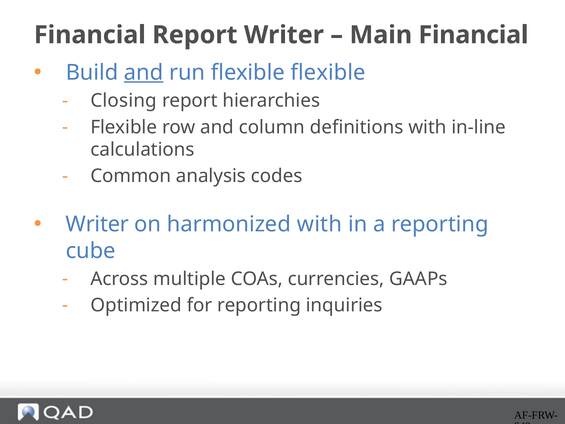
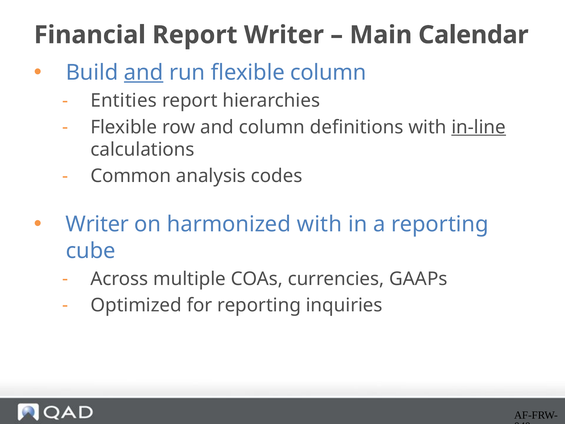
Main Financial: Financial -> Calendar (473, 35)
flexible flexible: flexible -> column (328, 73)
Closing: Closing -> Entities (124, 101)
in-line underline: none -> present (479, 127)
